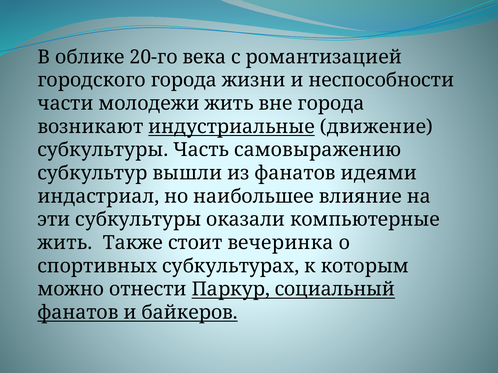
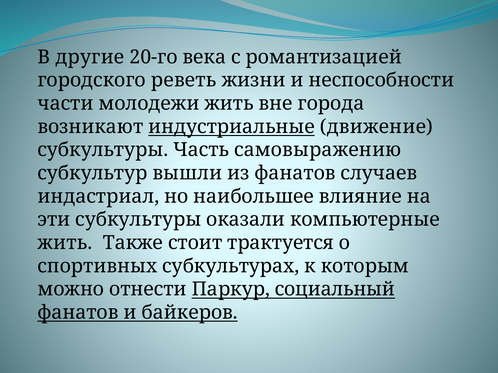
облике: облике -> другие (90, 57)
городского города: города -> реветь (184, 80)
идеями: идеями -> случаев (379, 173)
вечеринка: вечеринка -> трактуется (281, 243)
